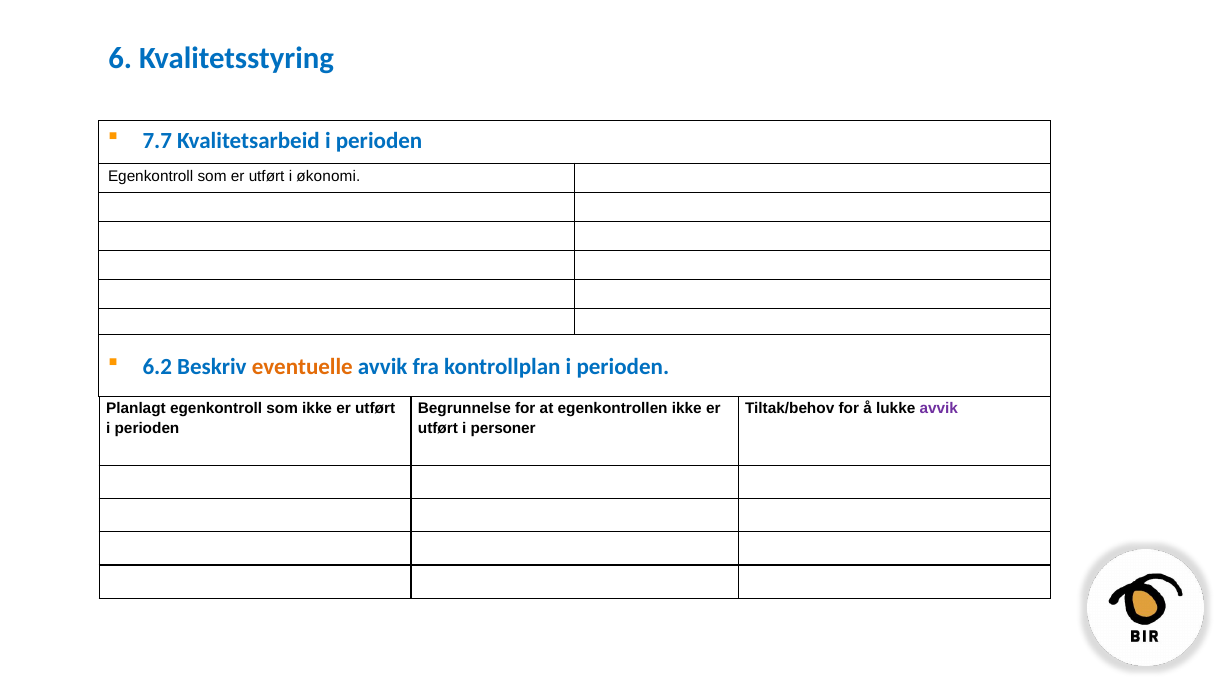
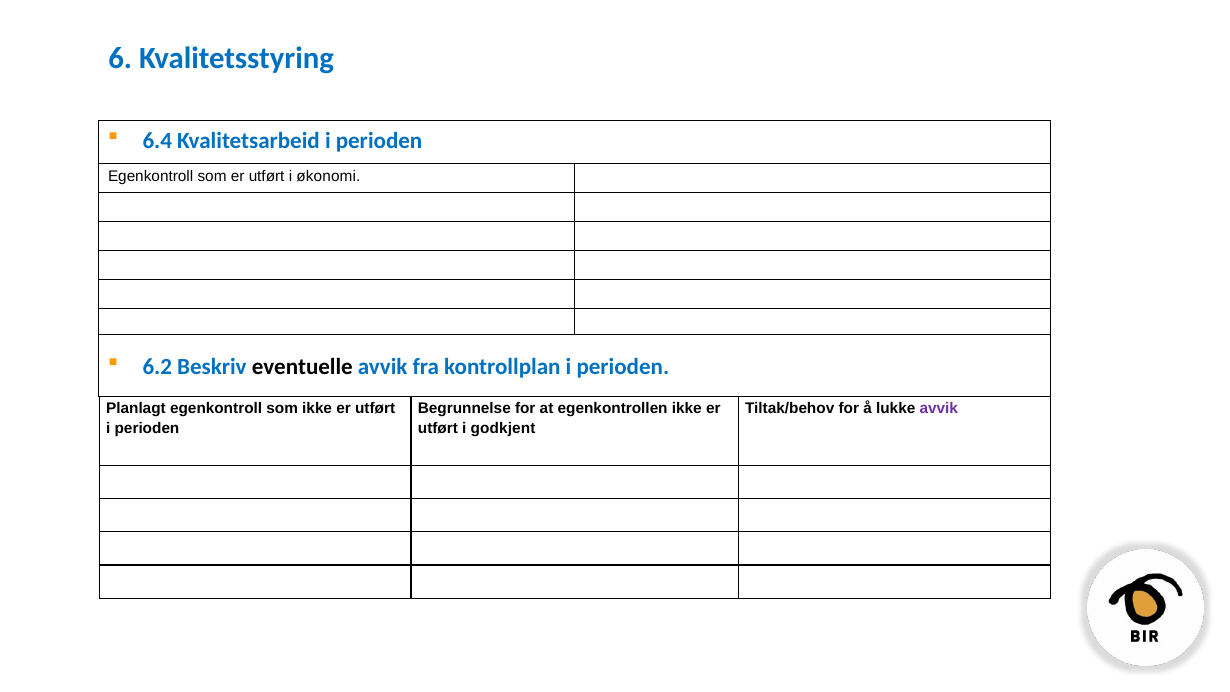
7.7: 7.7 -> 6.4 (157, 141)
eventuelle colour: orange -> black (302, 367)
personer: personer -> godkjent (503, 428)
